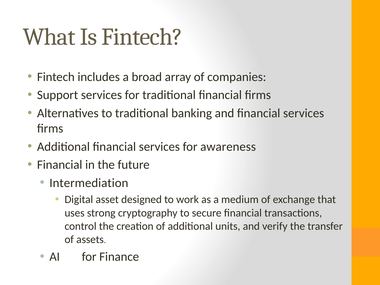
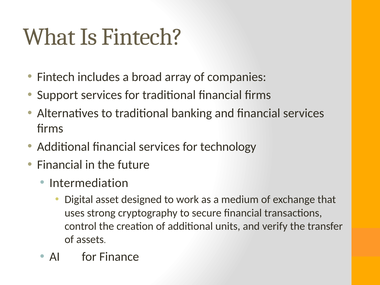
awareness: awareness -> technology (228, 147)
